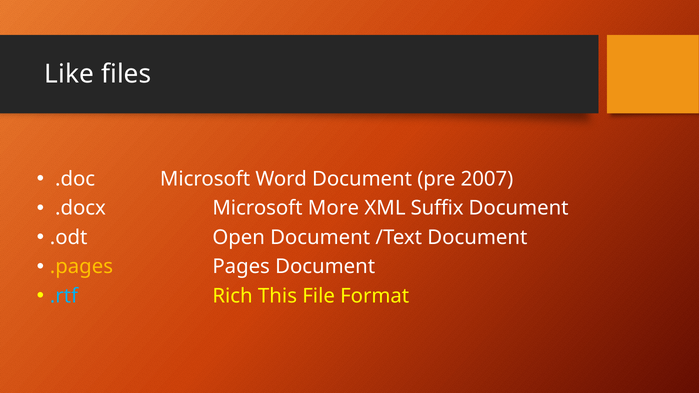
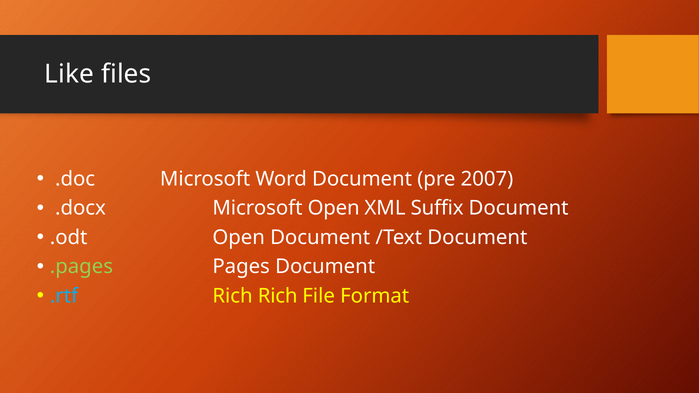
Microsoft More: More -> Open (334, 208)
.pages colour: yellow -> light green (81, 267)
Rich This: This -> Rich (278, 296)
